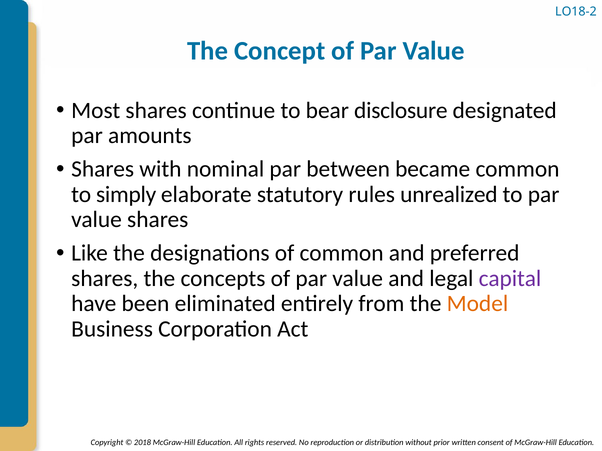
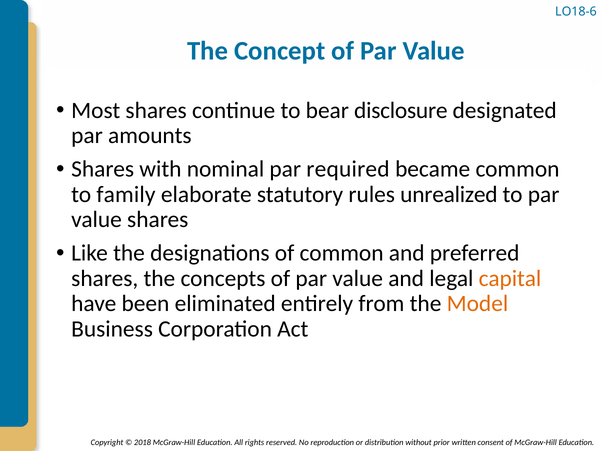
LO18-2: LO18-2 -> LO18-6 (576, 12)
between: between -> required (348, 169)
simply: simply -> family (126, 195)
capital colour: purple -> orange (510, 279)
